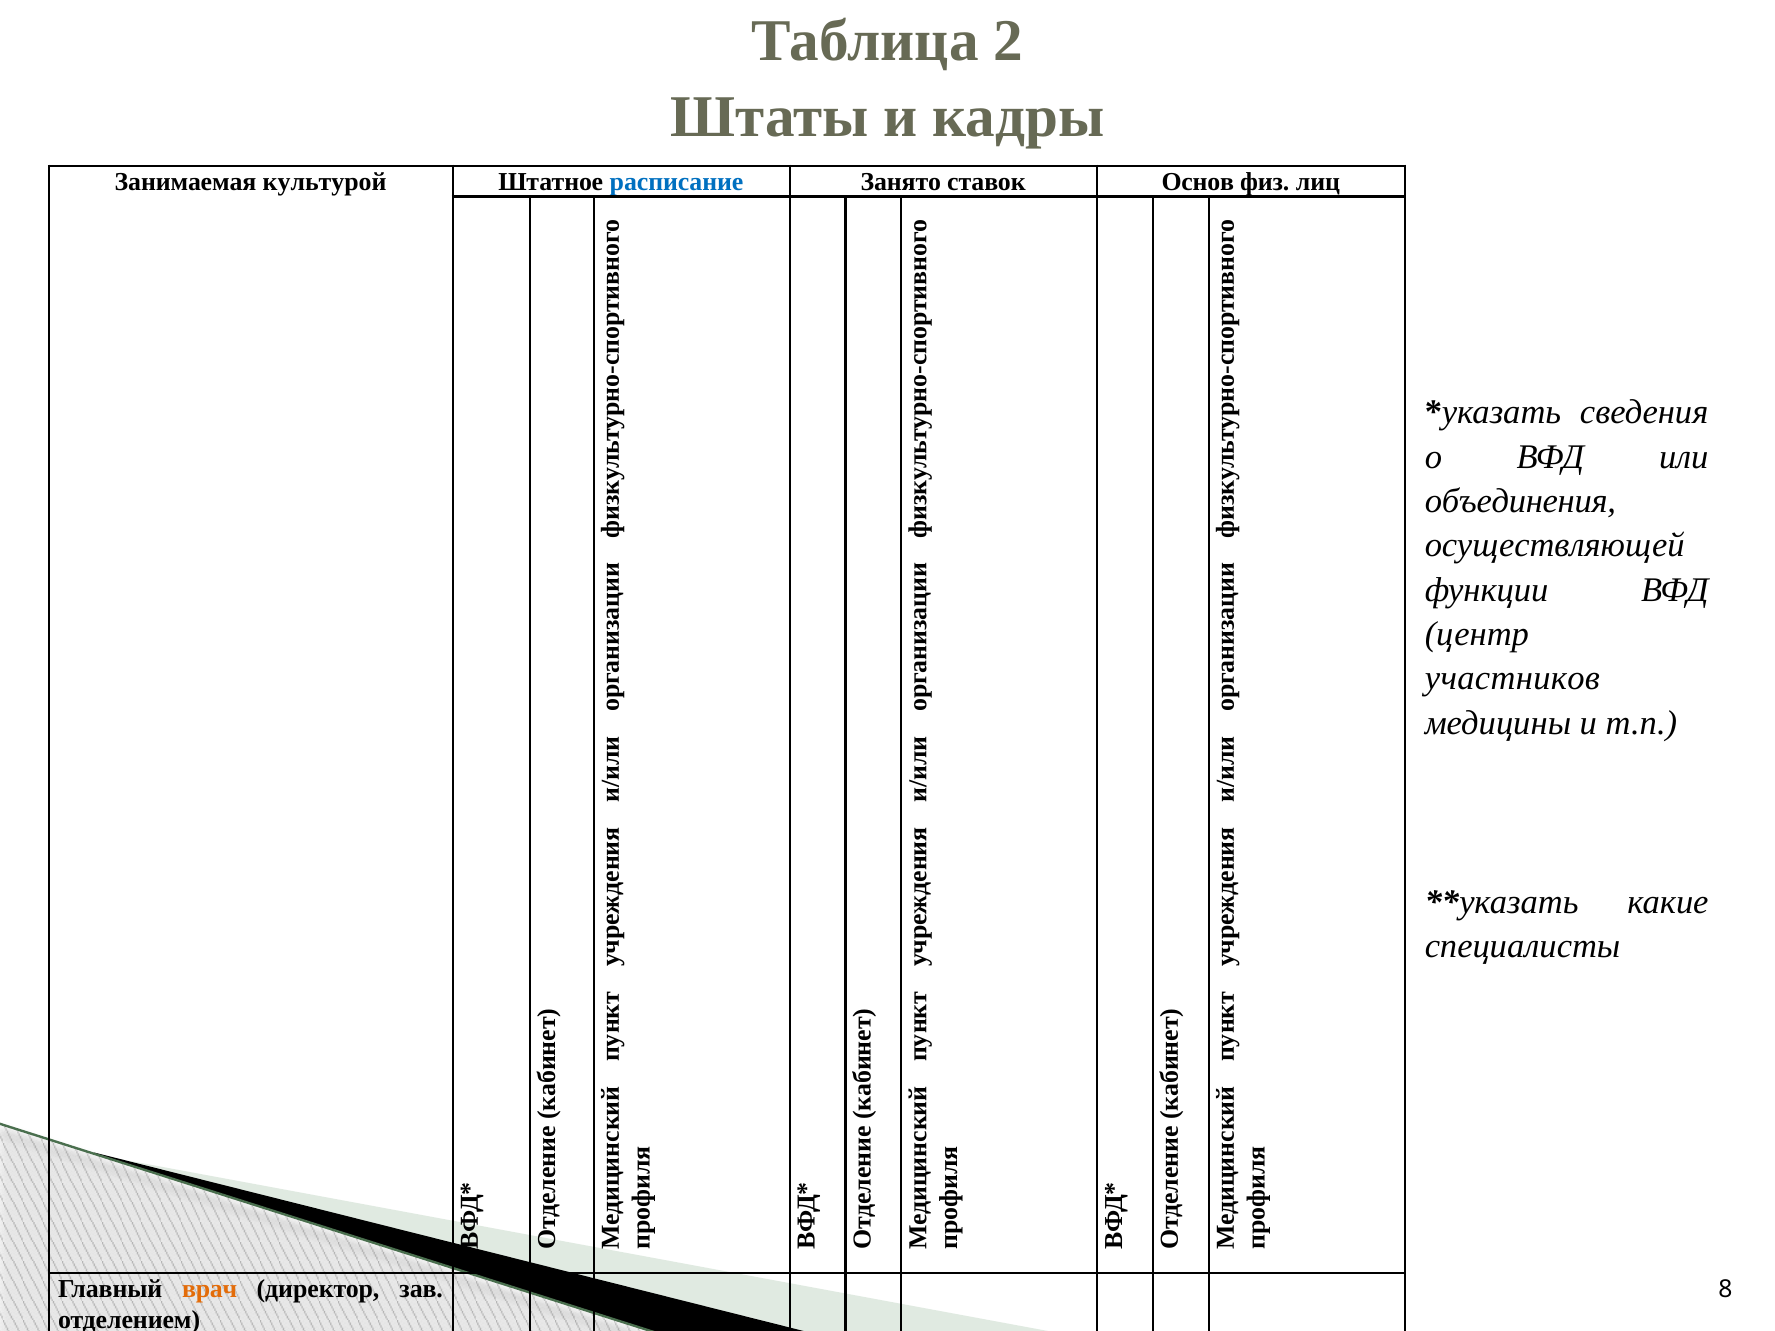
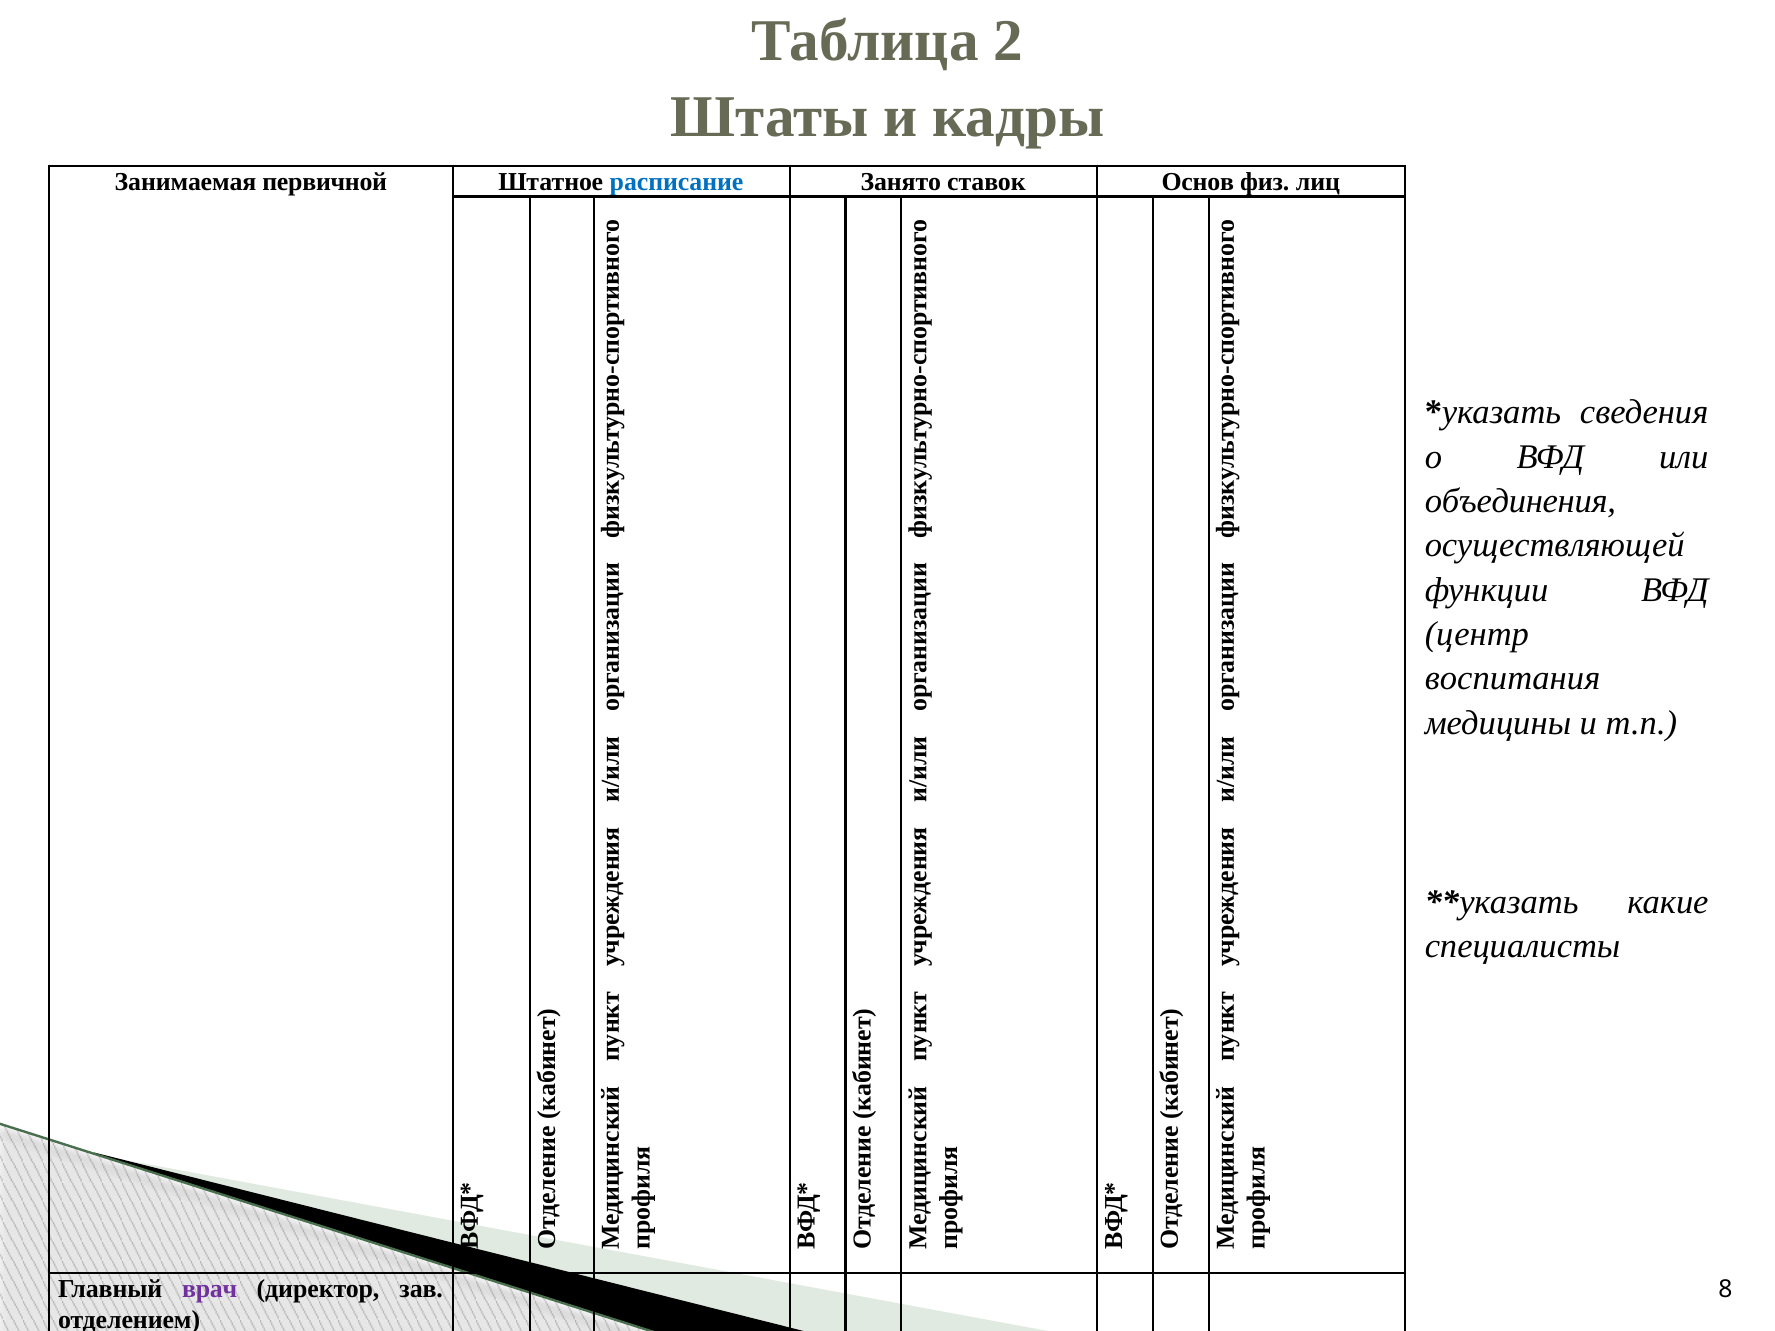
культурой: культурой -> первичной (325, 182)
участников: участников -> воспитания (1513, 678)
врач colour: orange -> purple (210, 1289)
